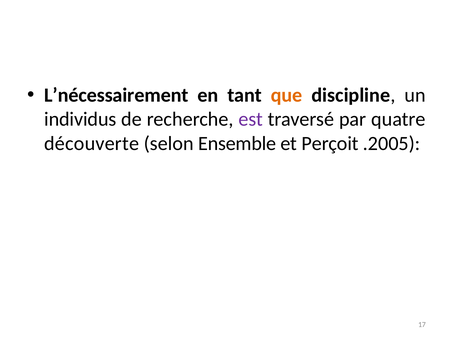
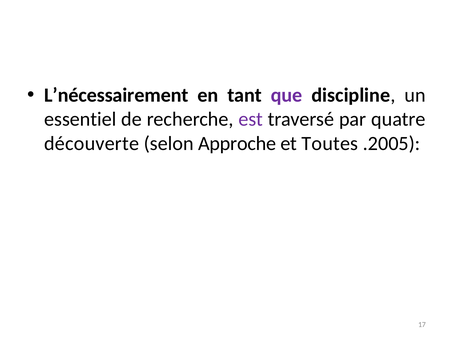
que colour: orange -> purple (287, 95)
individus: individus -> essentiel (80, 119)
Ensemble: Ensemble -> Approche (237, 143)
Perçoit: Perçoit -> Toutes (330, 143)
